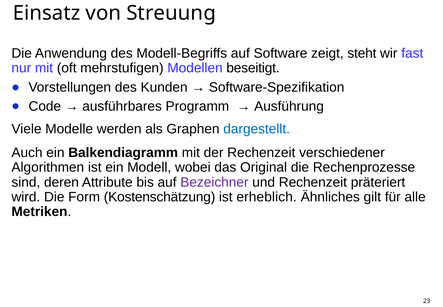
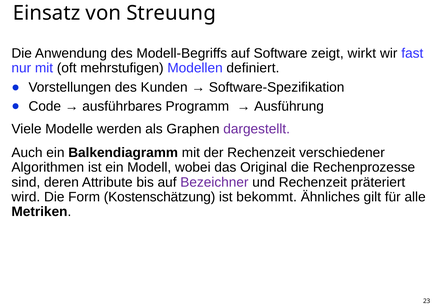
steht: steht -> wirkt (362, 53)
beseitigt: beseitigt -> definiert (253, 68)
dargestellt colour: blue -> purple (257, 129)
erheblich: erheblich -> bekommt (267, 197)
